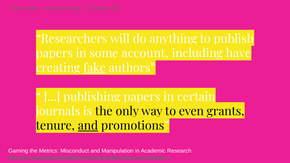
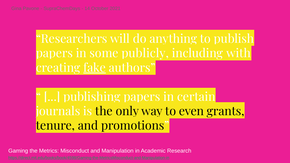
account: account -> publicly (145, 53)
have: have -> with (239, 53)
and underline: present -> none (88, 126)
